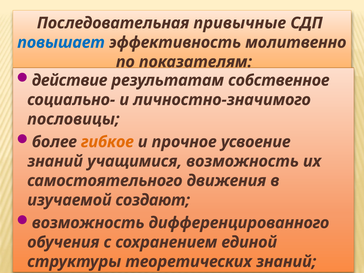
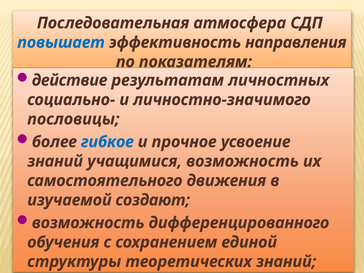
привычные: привычные -> атмосфера (240, 23)
молитвенно: молитвенно -> направления (296, 42)
собственное: собственное -> личностных (279, 80)
гибкое colour: orange -> blue (107, 142)
